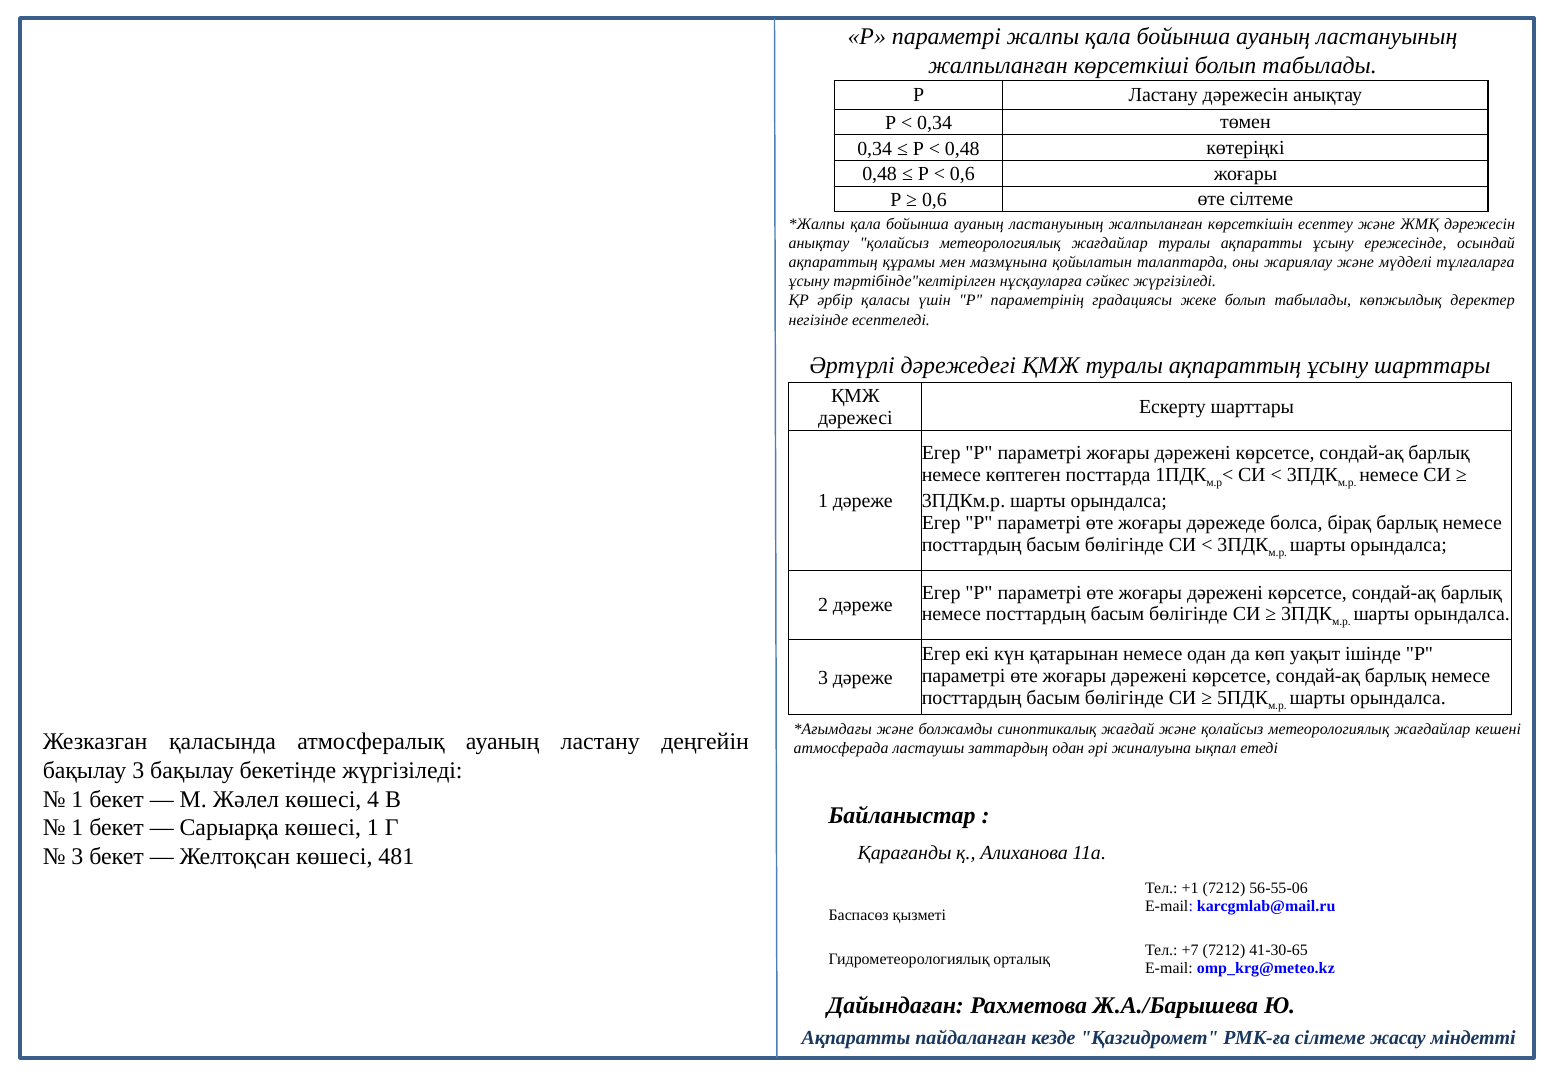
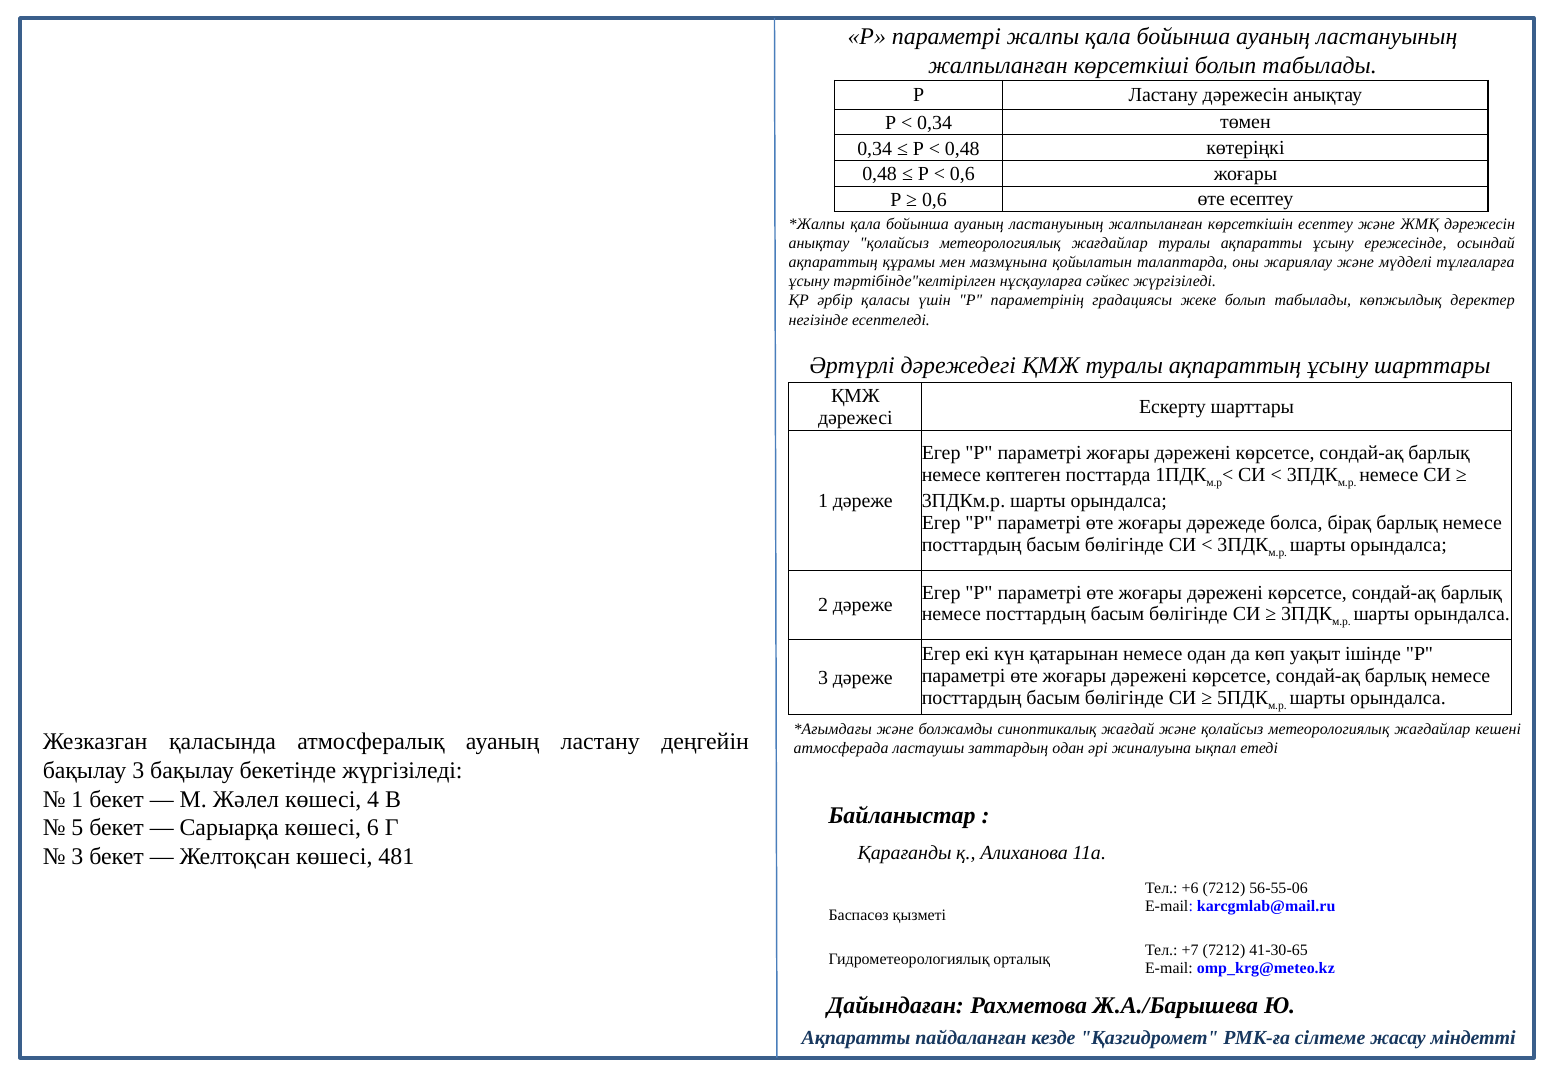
өте сілтеме: сілтеме -> есептеу (1262, 199)
1: 1 -> 5 (77, 828)
көшесі 1: 1 -> 6 (373, 828)
+1: +1 -> +6 (1190, 888)
